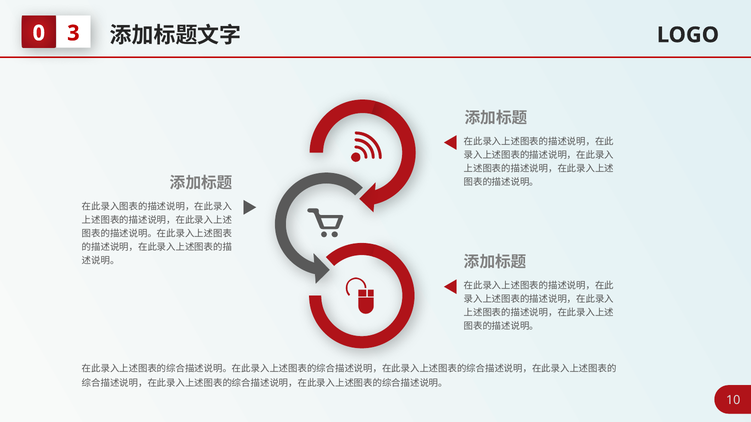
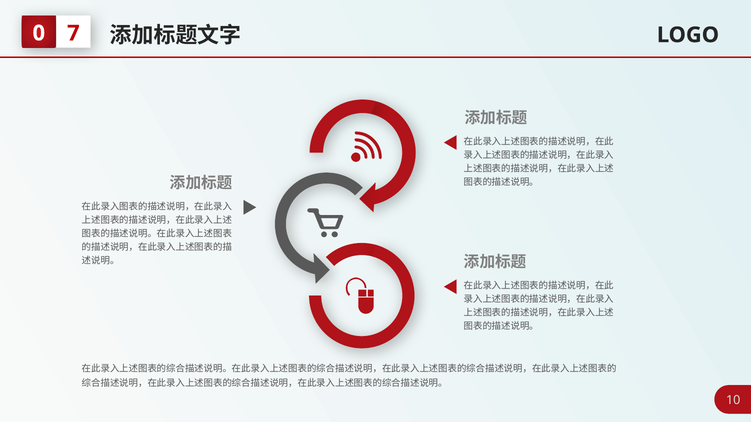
3: 3 -> 7 (73, 33)
